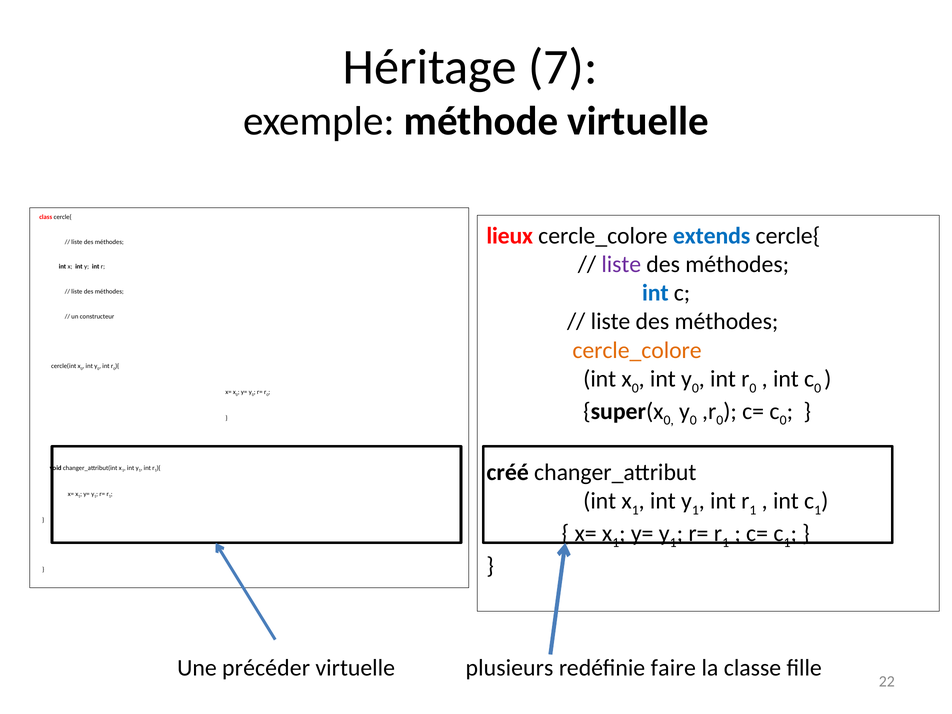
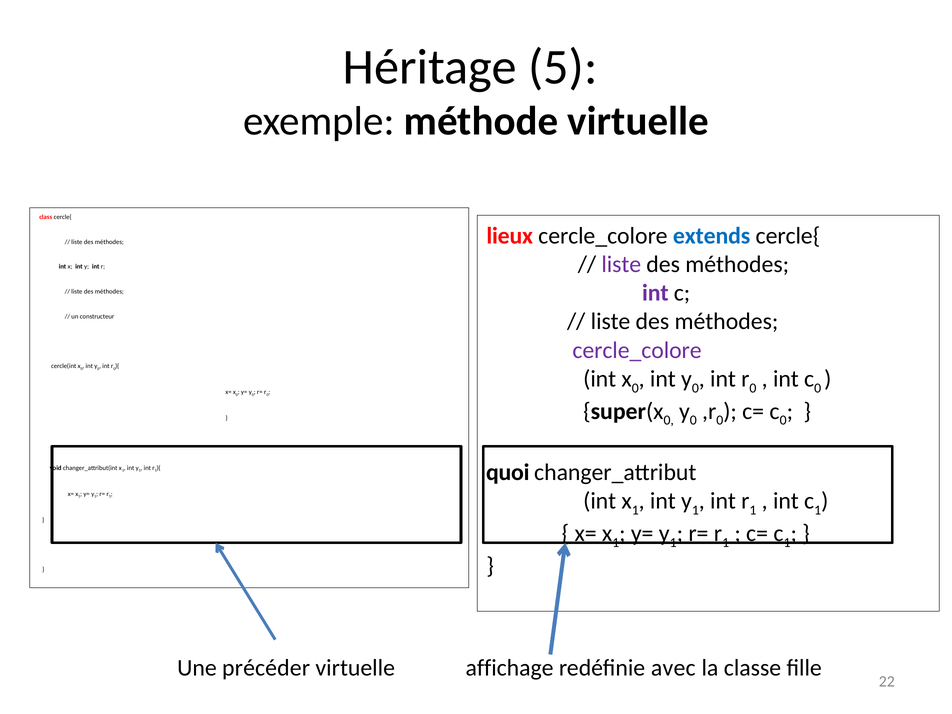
7: 7 -> 5 (563, 67)
int colour: blue -> purple (655, 293)
cercle_colore colour: orange -> purple (637, 350)
créé: créé -> quoi (508, 472)
plusieurs: plusieurs -> affichage (510, 668)
faire: faire -> avec (673, 668)
